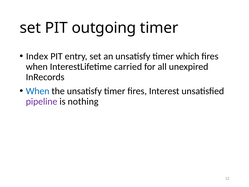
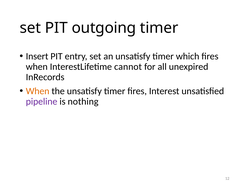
Index: Index -> Insert (37, 56)
carried: carried -> cannot (128, 67)
When colour: blue -> orange (38, 91)
